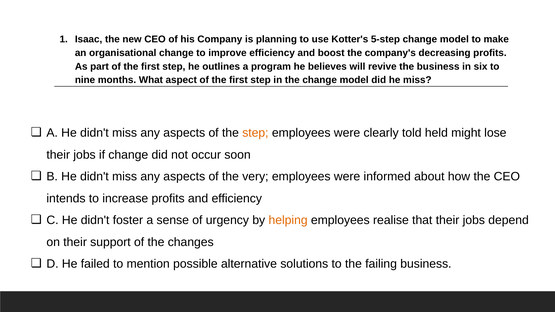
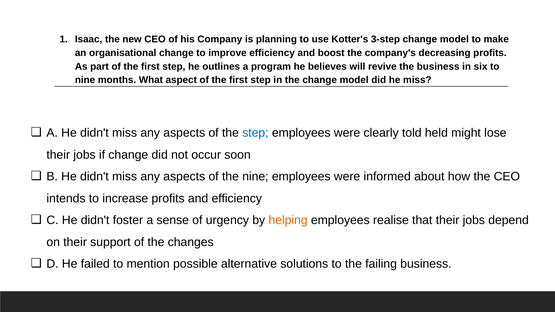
5-step: 5-step -> 3-step (385, 39)
step colour: orange -> blue (255, 133)
the very: very -> nine (255, 177)
